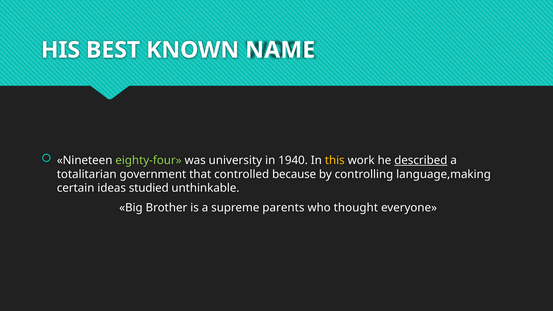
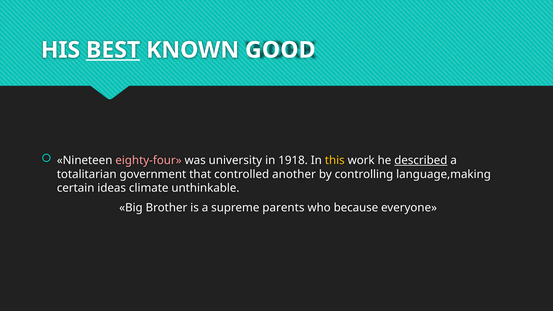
BEST underline: none -> present (113, 50)
NAME: NAME -> GOOD (280, 50)
eighty-four colour: light green -> pink (148, 160)
1940: 1940 -> 1918 (293, 160)
because: because -> another (294, 174)
studied: studied -> climate (149, 188)
thought: thought -> because (356, 208)
